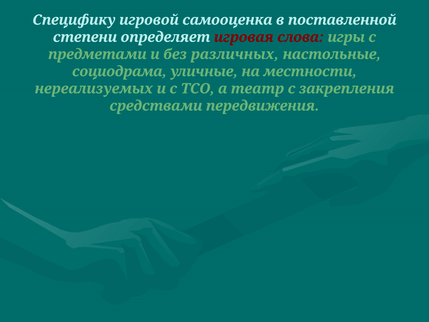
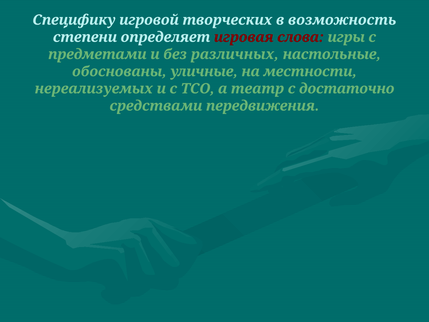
самооценка: самооценка -> творческих (227, 20)
поставленной: поставленной -> возможность (342, 20)
социодрама: социодрама -> обоснованы (119, 71)
закрепления: закрепления -> достаточно (347, 89)
